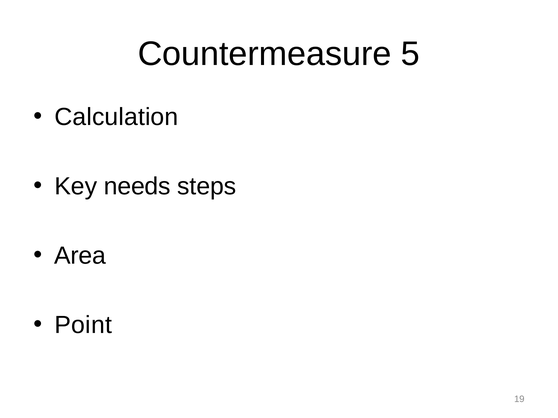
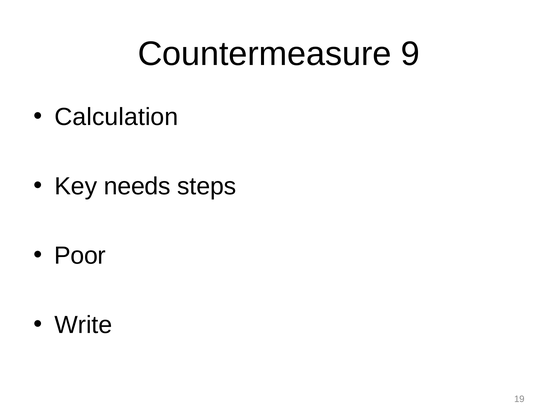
5: 5 -> 9 (410, 54)
Area: Area -> Poor (80, 256)
Point: Point -> Write (83, 325)
